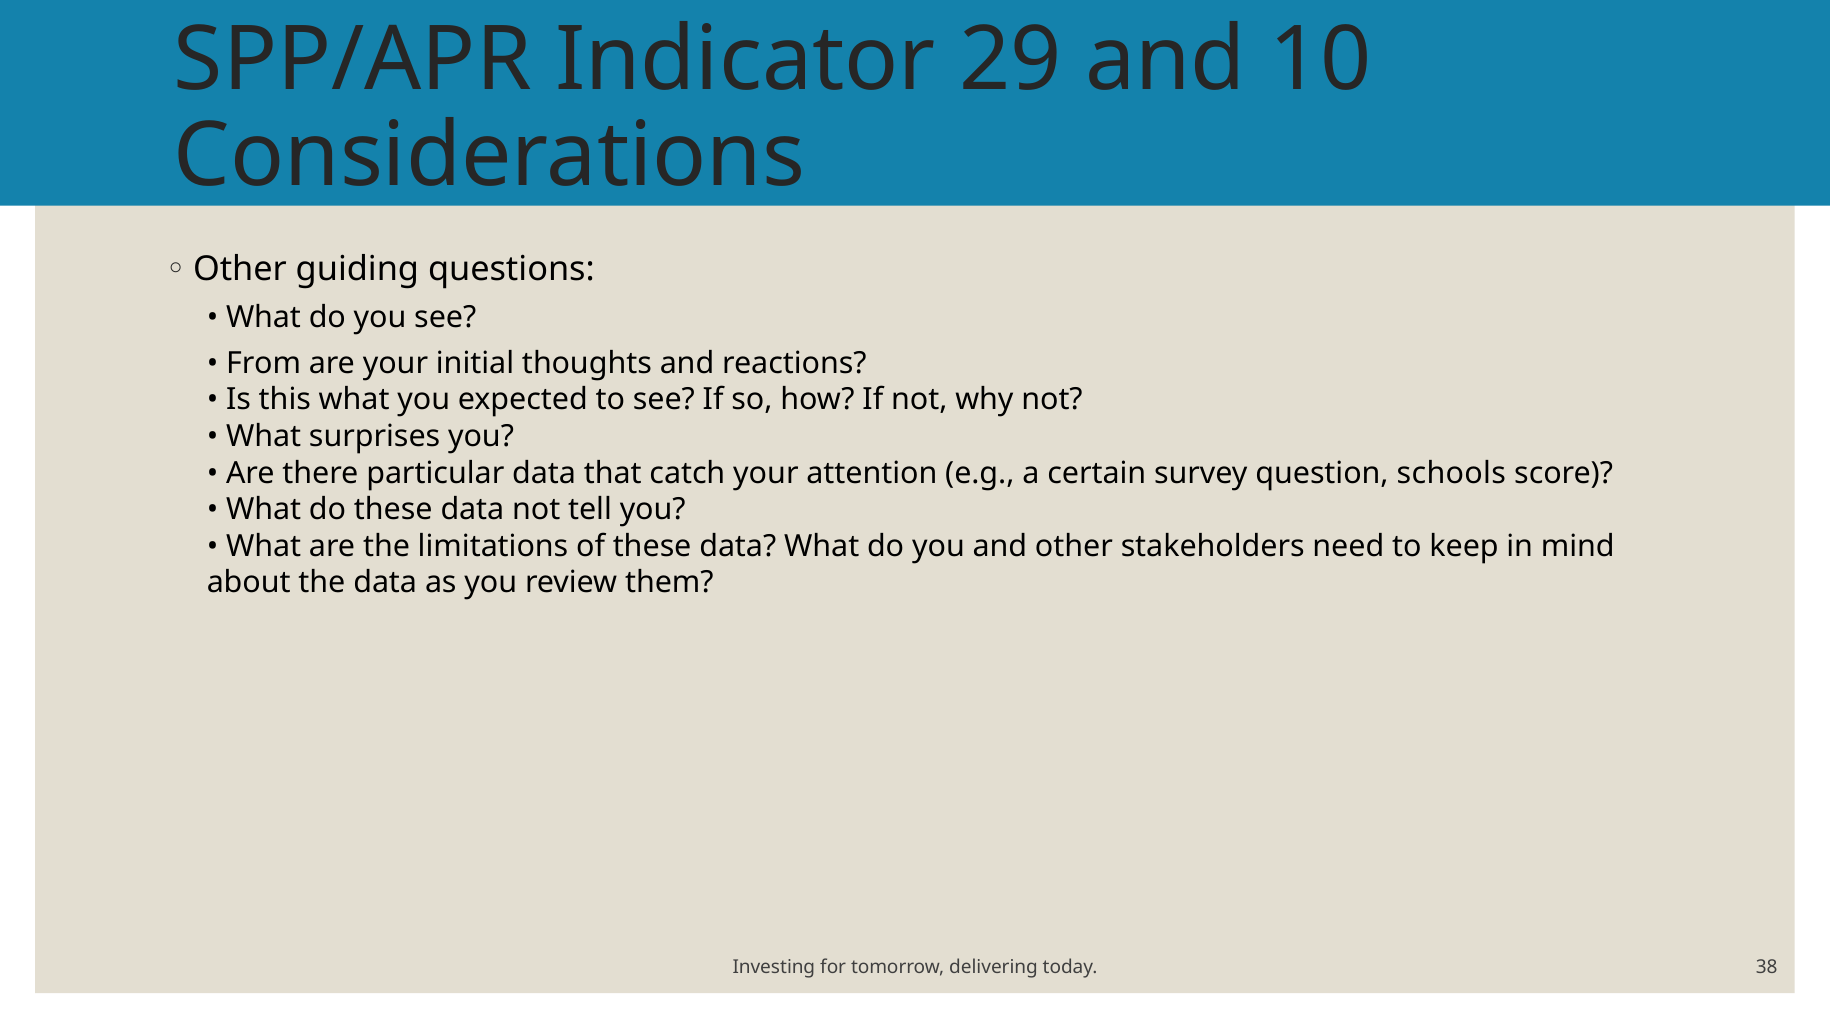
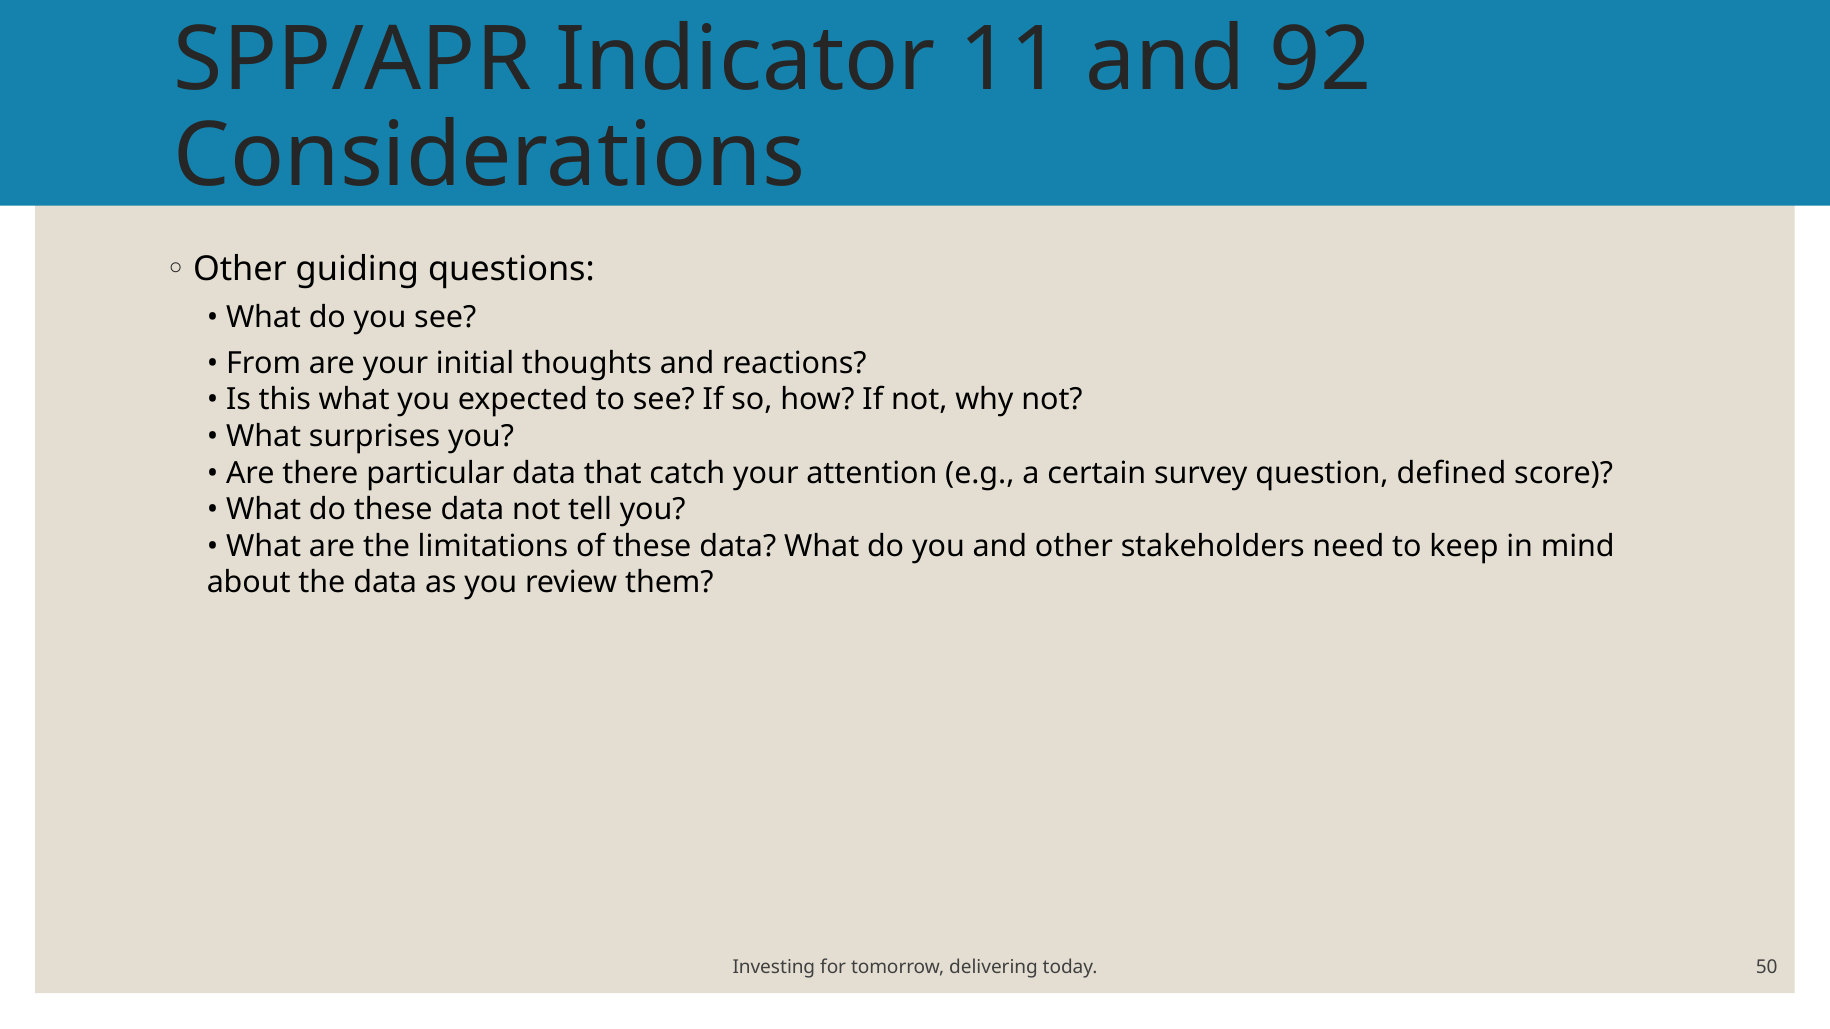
29: 29 -> 11 (1011, 60)
10: 10 -> 92 (1320, 60)
schools: schools -> defined (1451, 473)
38: 38 -> 50 (1767, 968)
